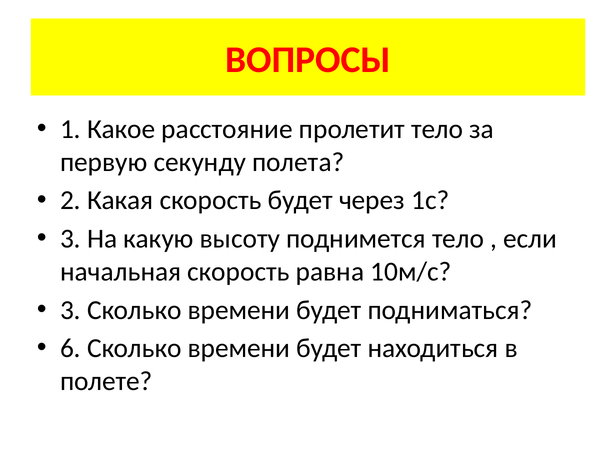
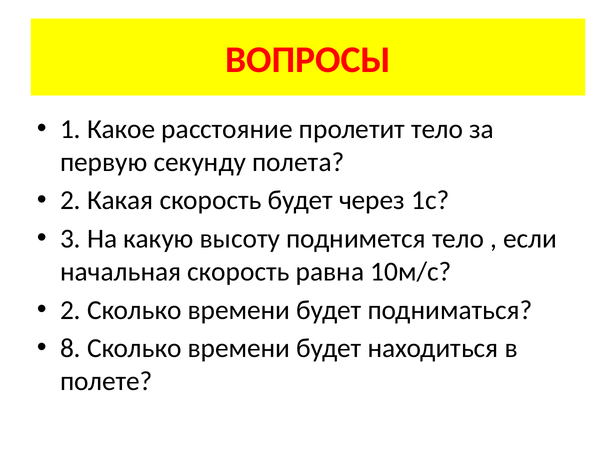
3: 3 -> 2 (70, 310)
6: 6 -> 8 (70, 348)
